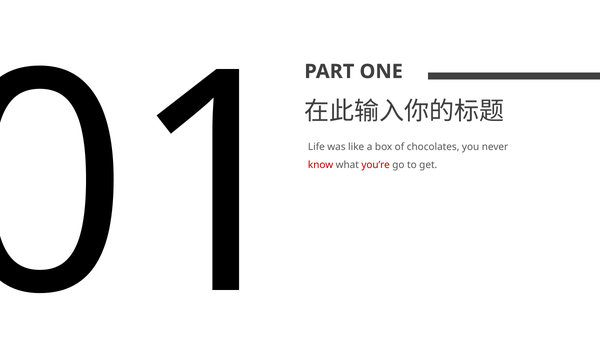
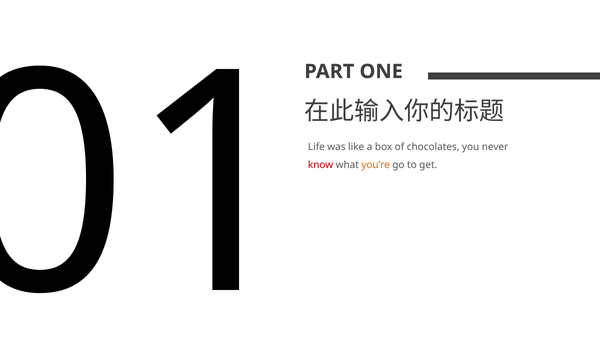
you’re colour: red -> orange (376, 165)
